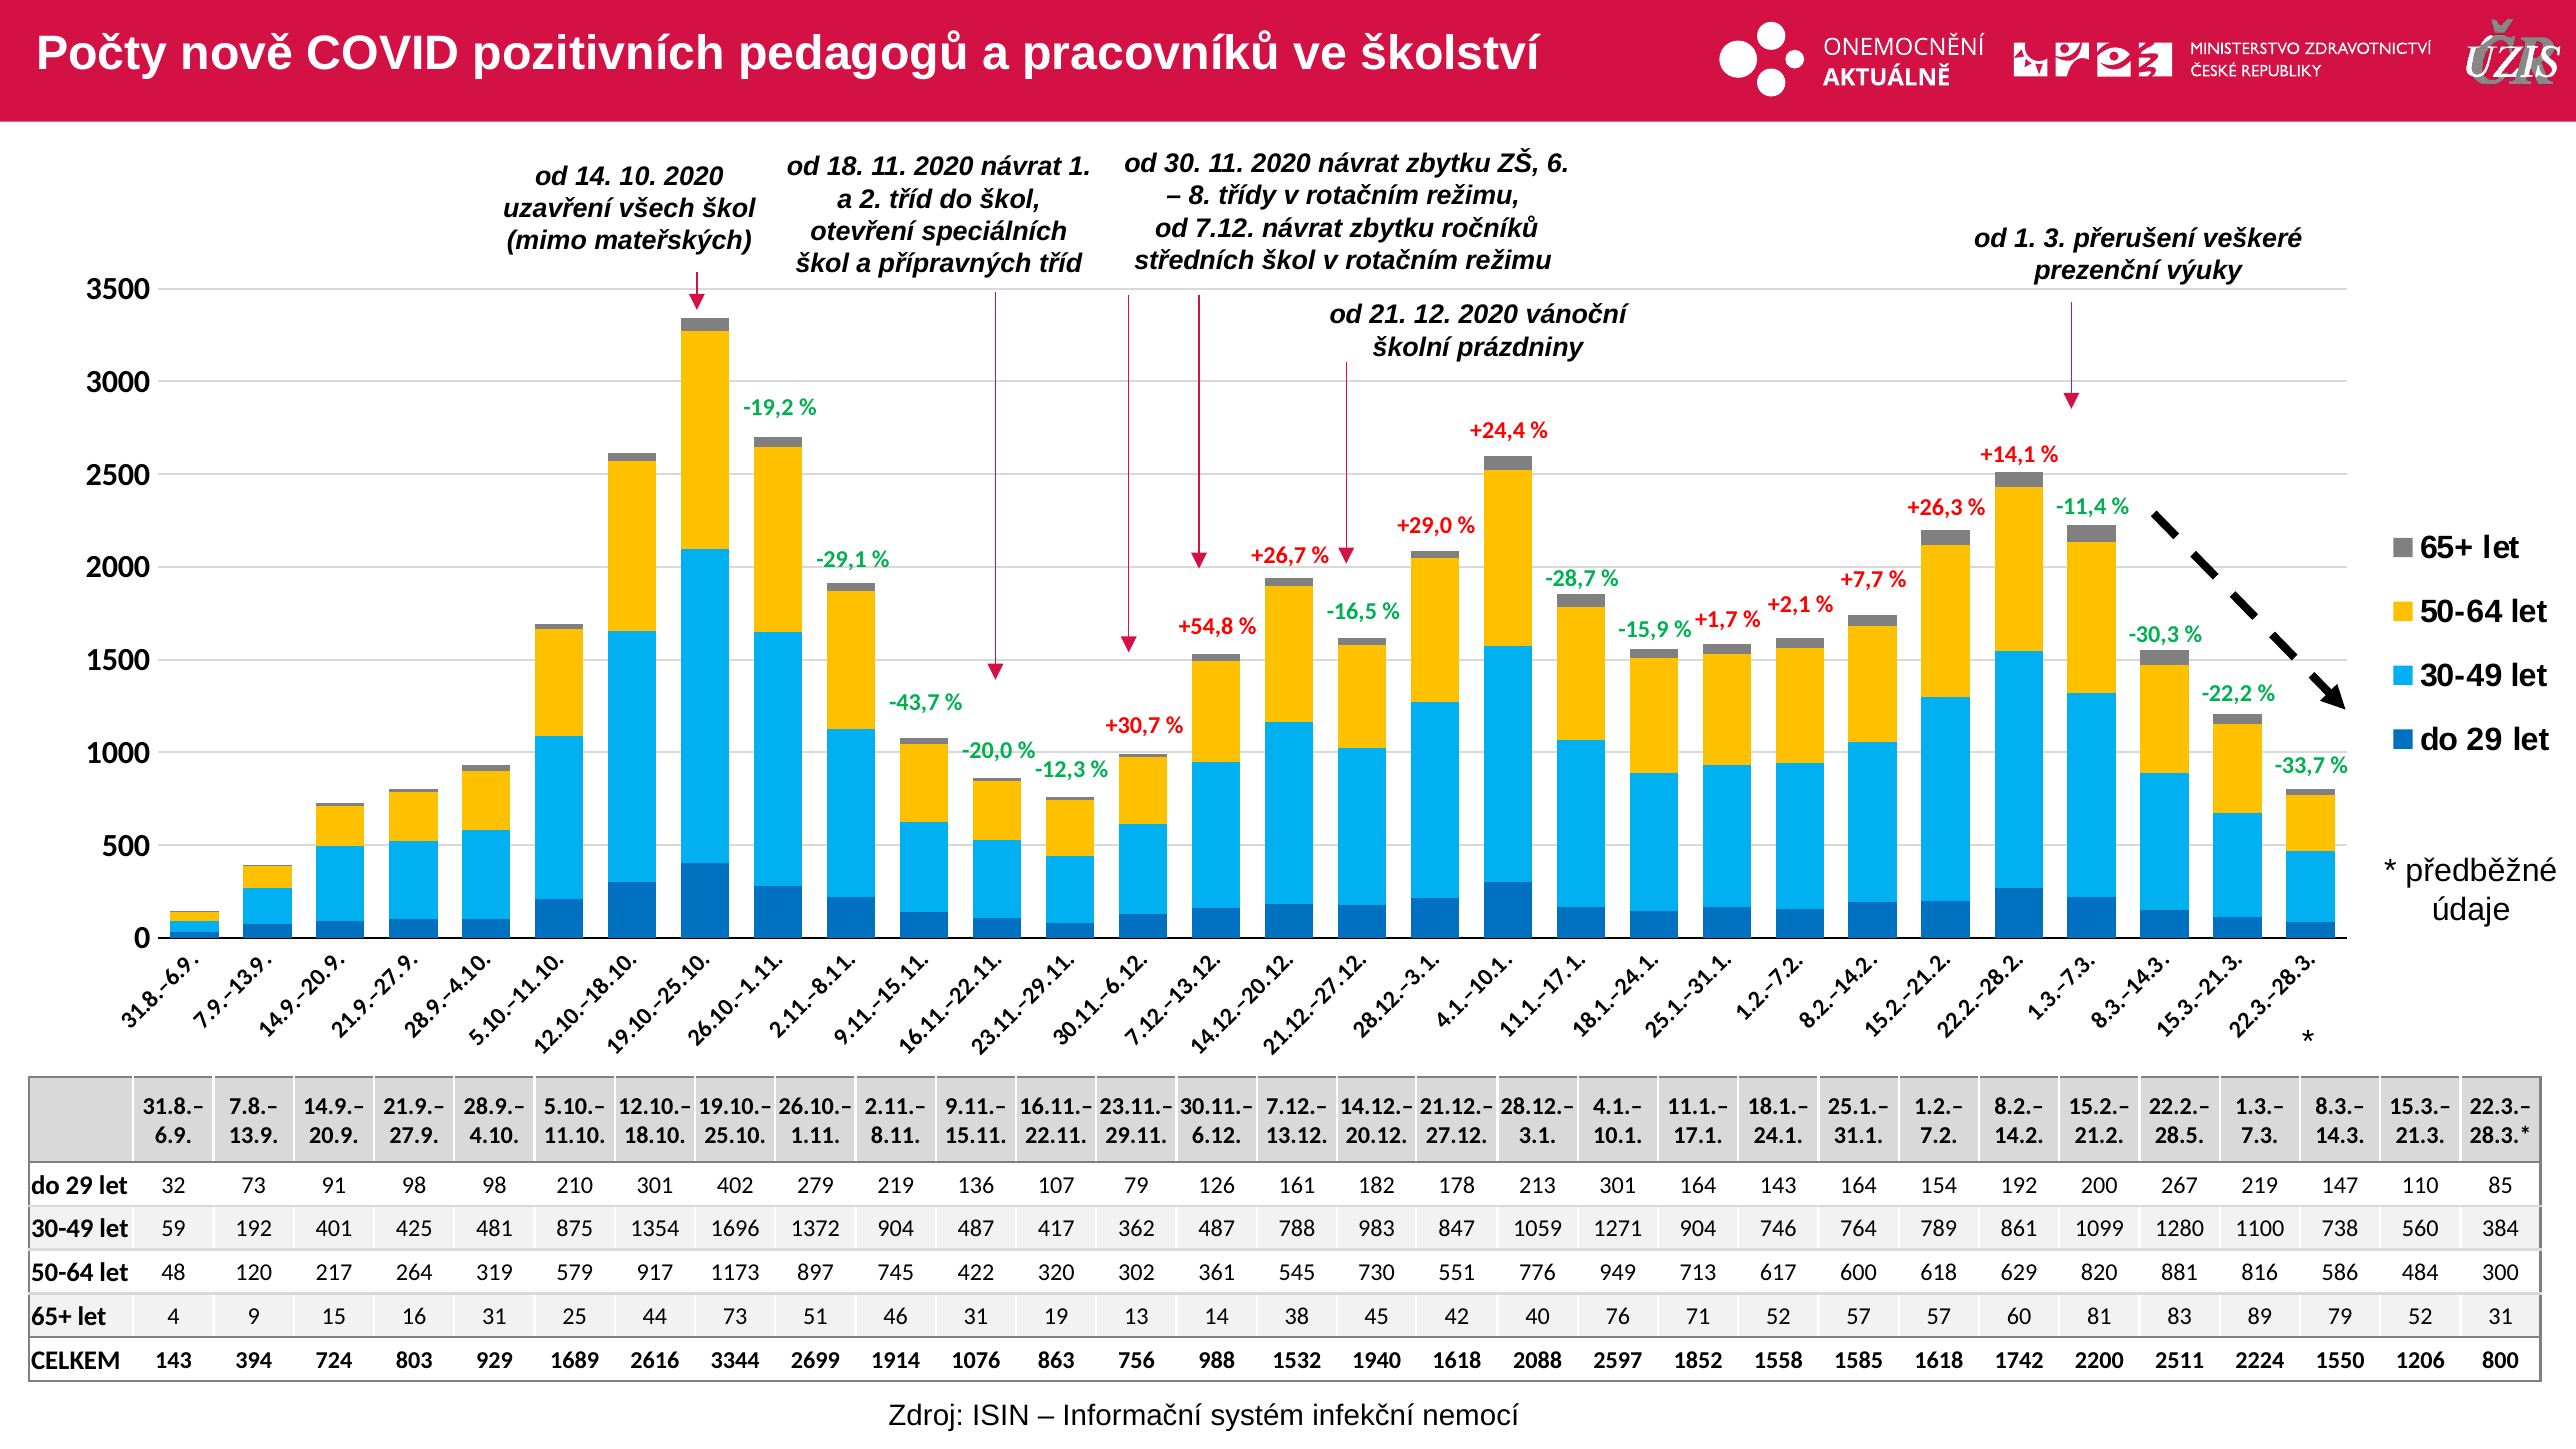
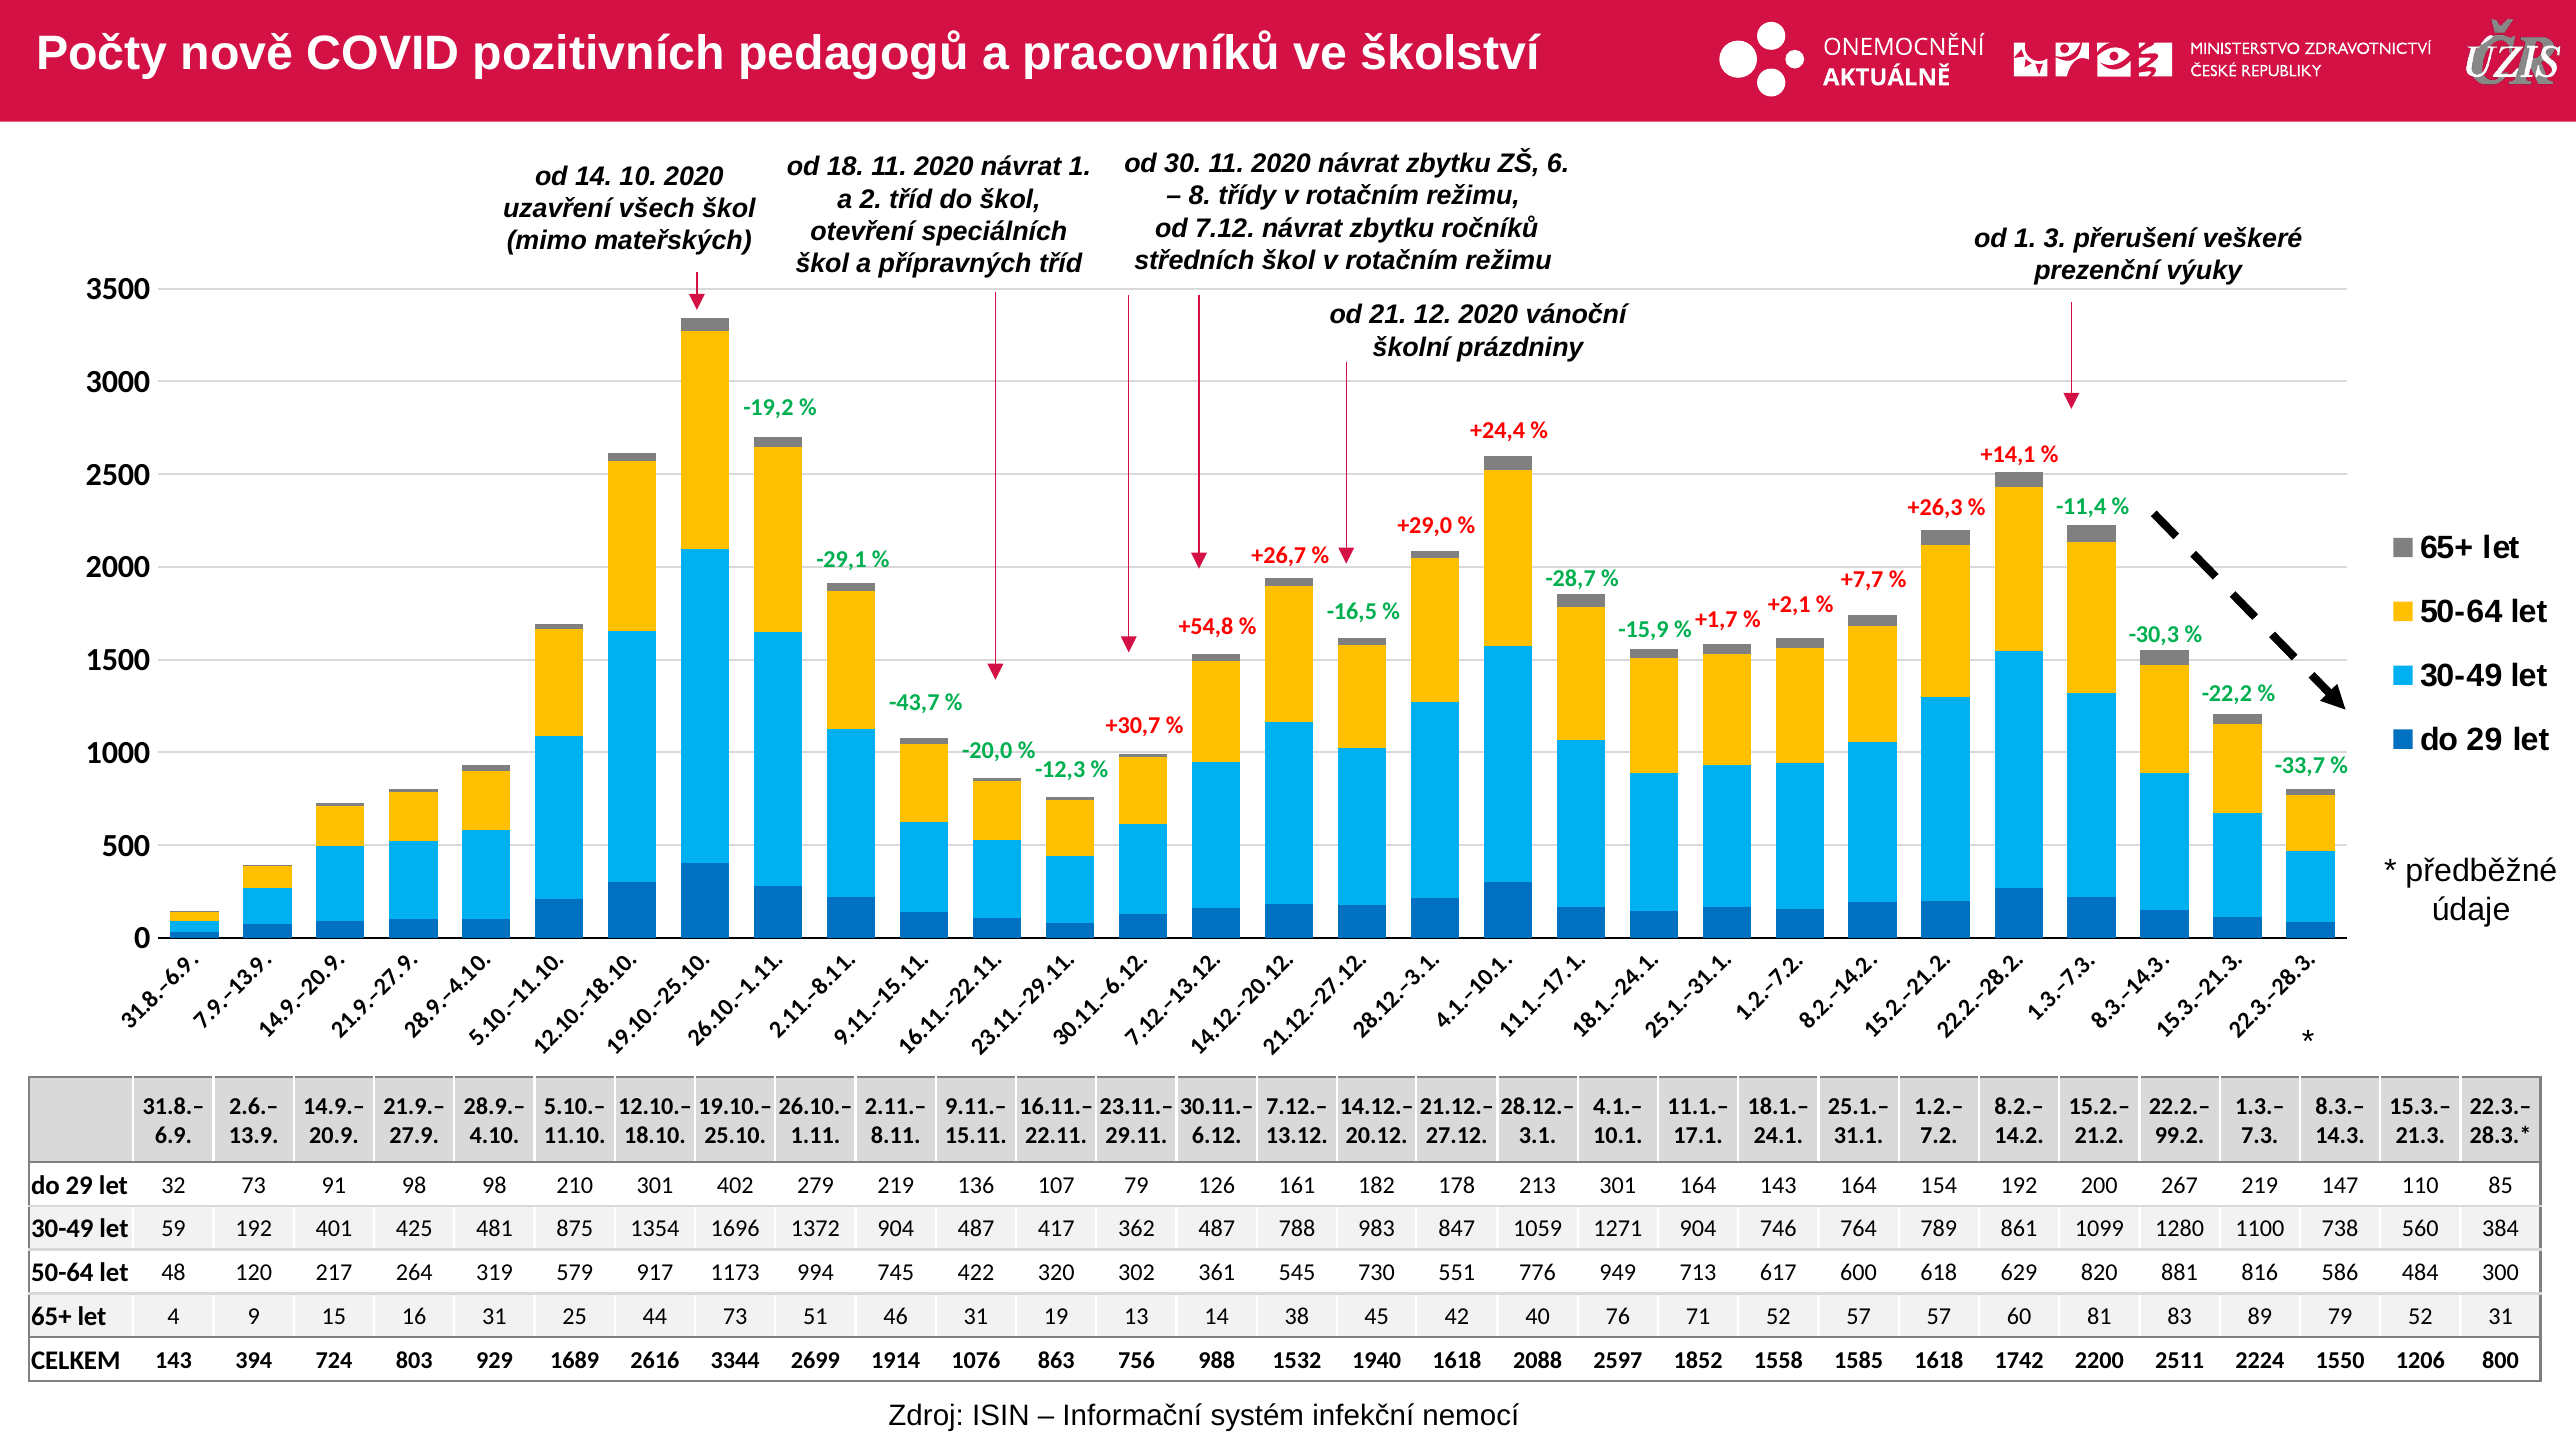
7.8.–: 7.8.– -> 2.6.– (254, 1106)
28.5: 28.5 -> 99.2 (2180, 1135)
897: 897 -> 994 (815, 1273)
